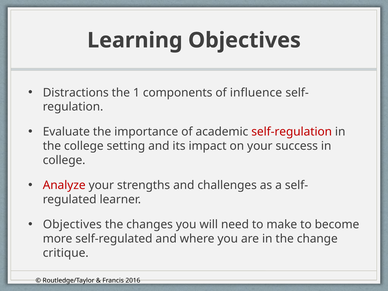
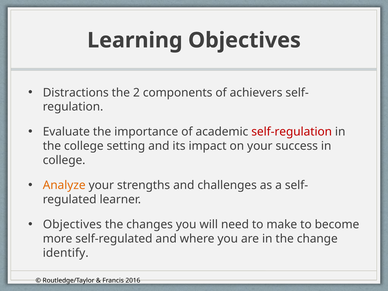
1: 1 -> 2 (136, 93)
influence: influence -> achievers (256, 93)
Analyze colour: red -> orange (64, 185)
critique: critique -> identify (66, 253)
